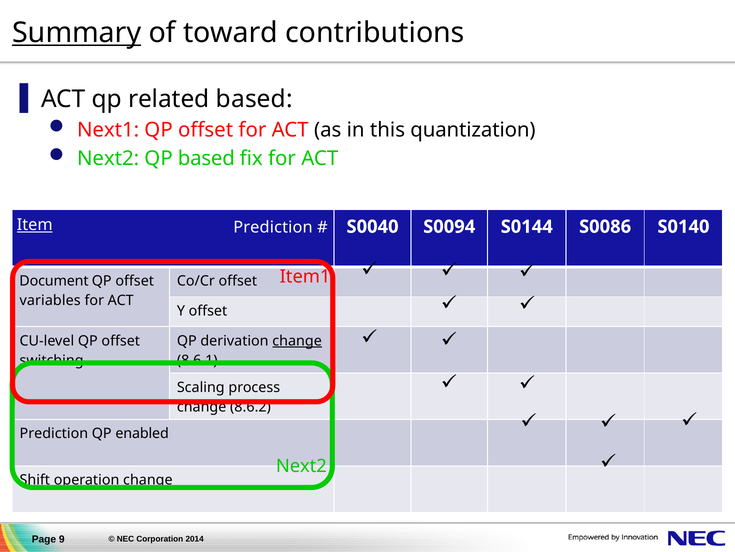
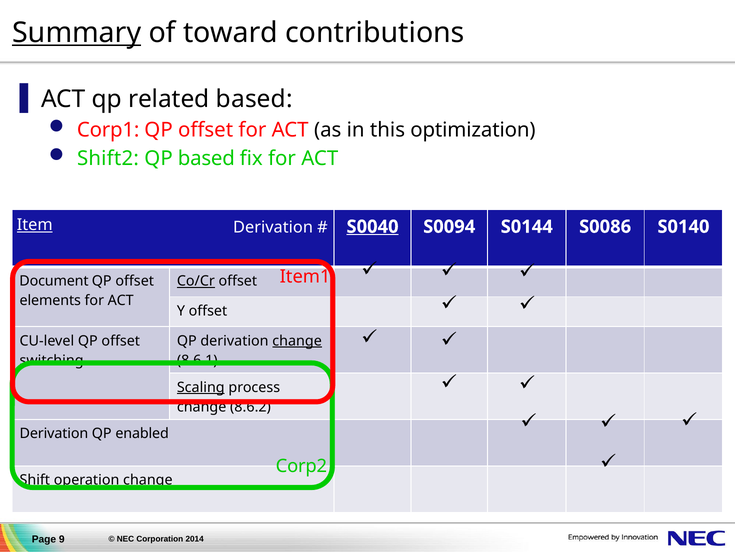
Next1: Next1 -> Corp1 (108, 130)
quantization: quantization -> optimization (473, 130)
Next2: Next2 -> Shift2 (108, 158)
Prediction: Prediction -> Derivation (273, 227)
S0040 underline: none -> present (373, 226)
Co/Cr underline: none -> present (196, 281)
variables: variables -> elements (50, 300)
Scaling underline: none -> present (201, 387)
Prediction: Prediction -> Derivation (54, 433)
Next2: Next2 -> Corp2 (301, 466)
